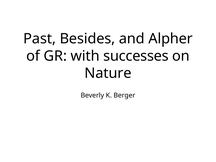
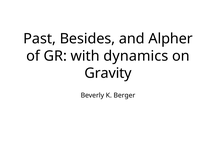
successes: successes -> dynamics (136, 56)
Nature: Nature -> Gravity (108, 73)
